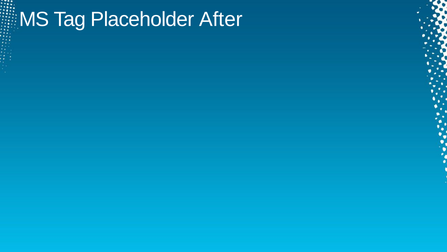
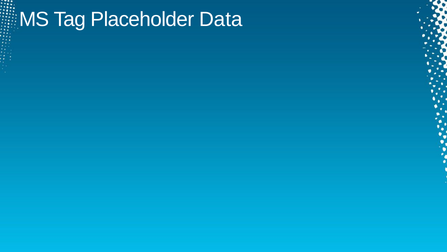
After: After -> Data (221, 19)
